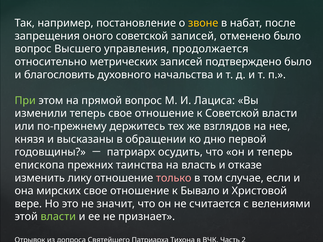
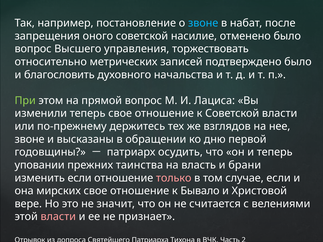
звоне colour: yellow -> light blue (203, 23)
советской записей: записей -> насилие (194, 36)
продолжается: продолжается -> торжествовать (210, 49)
князя: князя -> звоне (30, 139)
епископа: епископа -> уповании (40, 165)
отказе: отказе -> брани (245, 165)
изменить лику: лику -> если (80, 178)
власти colour: light green -> pink (58, 217)
